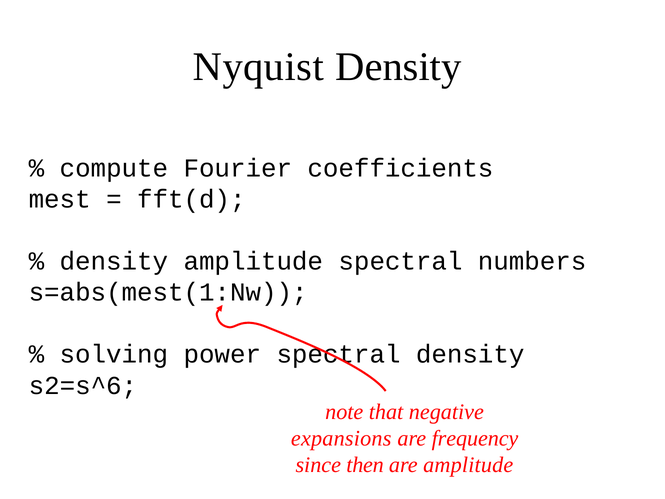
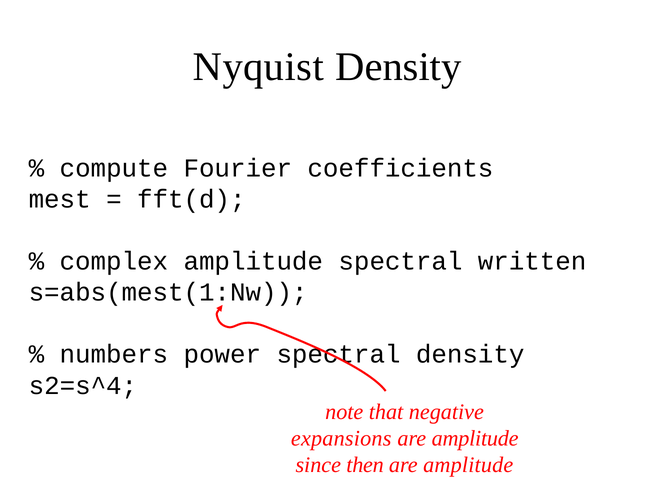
density: density -> complex (114, 261)
numbers: numbers -> written (532, 261)
solving: solving -> numbers (114, 354)
s2=s^6: s2=s^6 -> s2=s^4 (83, 385)
frequency: frequency -> amplitude (475, 438)
